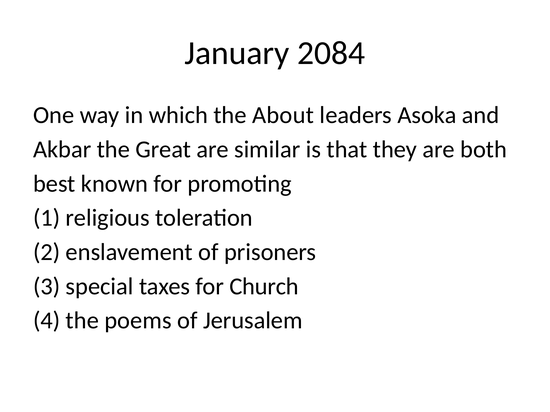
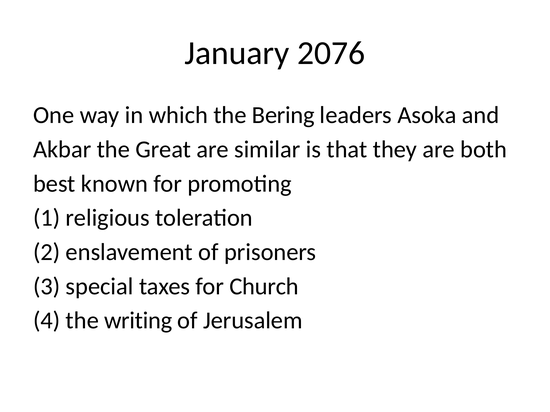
2084: 2084 -> 2076 (331, 53)
About: About -> Bering (283, 115)
poems: poems -> writing (138, 321)
